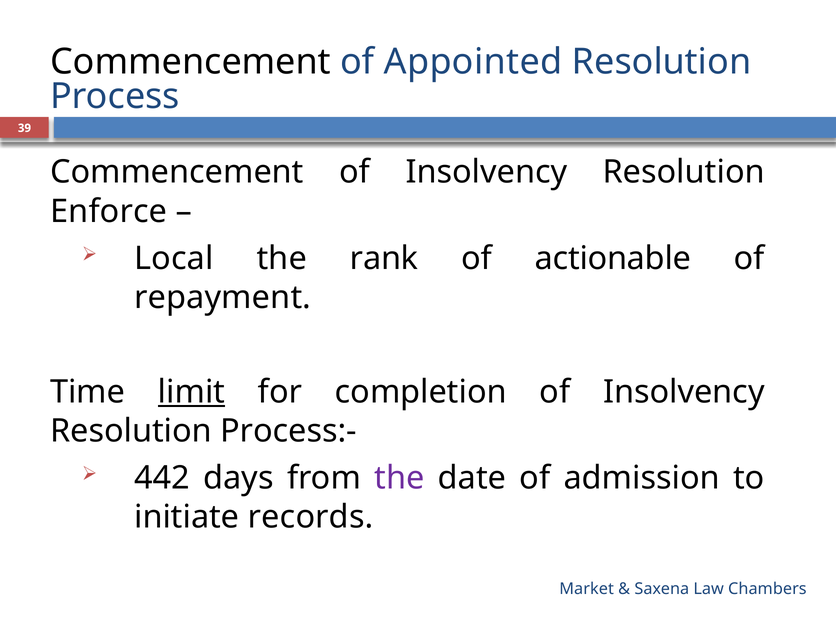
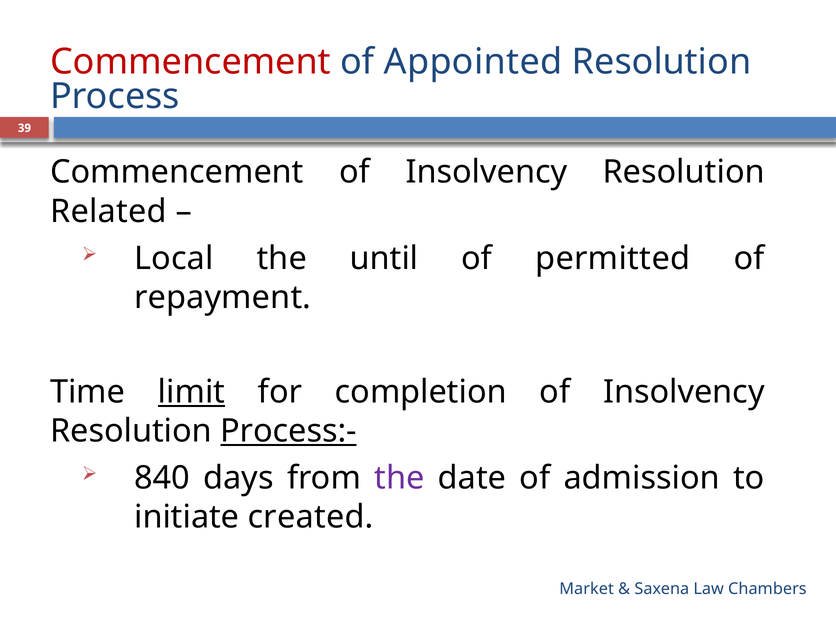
Commencement colour: black -> red (191, 62)
Enforce: Enforce -> Related (109, 211)
rank: rank -> until (384, 258)
actionable: actionable -> permitted (613, 258)
Process:- underline: none -> present (289, 431)
442: 442 -> 840 (162, 478)
records: records -> created (311, 517)
